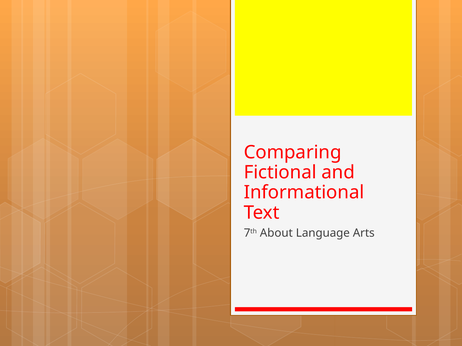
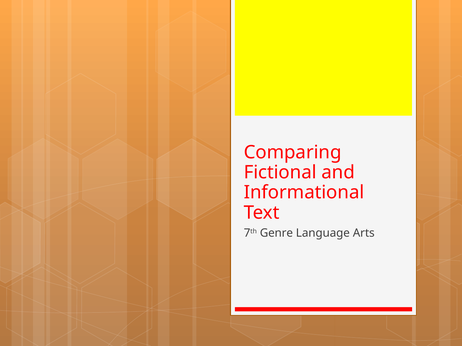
About: About -> Genre (276, 233)
